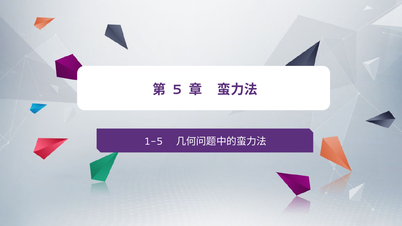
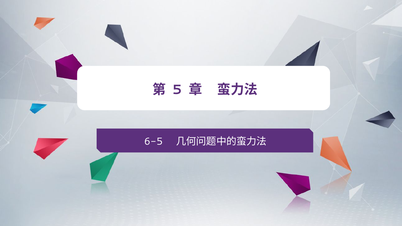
1-5: 1-5 -> 6-5 (153, 142)
